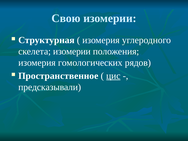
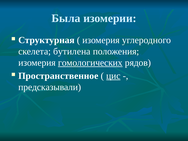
Свою: Свою -> Была (66, 18)
скелета изомерии: изомерии -> бутилена (72, 51)
гомологических underline: none -> present (90, 63)
